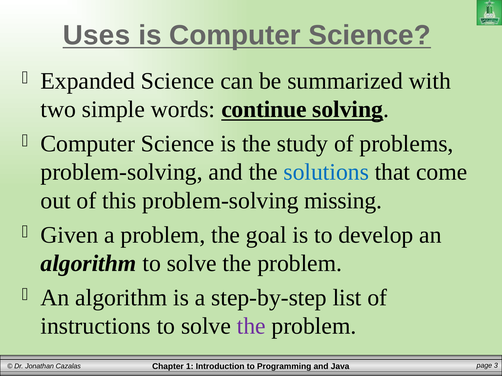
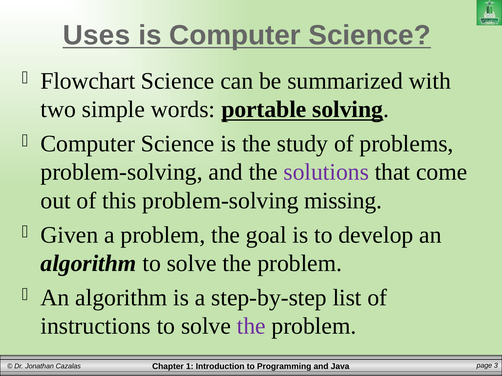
Expanded: Expanded -> Flowchart (88, 81)
continue: continue -> portable (264, 110)
solutions colour: blue -> purple (326, 172)
